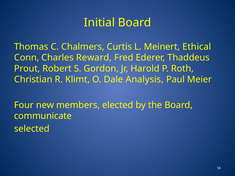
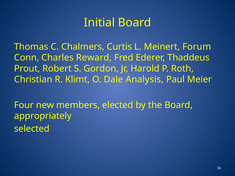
Ethical: Ethical -> Forum (197, 47)
communicate: communicate -> appropriately (43, 116)
